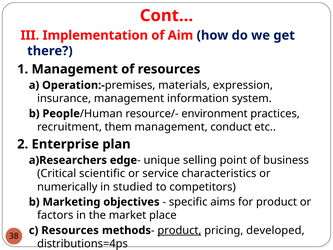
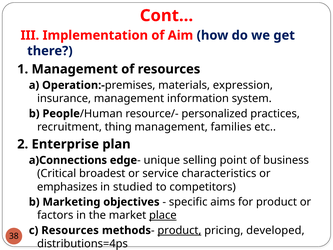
environment: environment -> personalized (215, 113)
them: them -> thing (118, 127)
conduct: conduct -> families (231, 127)
a)Researchers: a)Researchers -> a)Connections (68, 160)
scientific: scientific -> broadest (102, 173)
numerically: numerically -> emphasizes (67, 187)
place underline: none -> present (163, 215)
